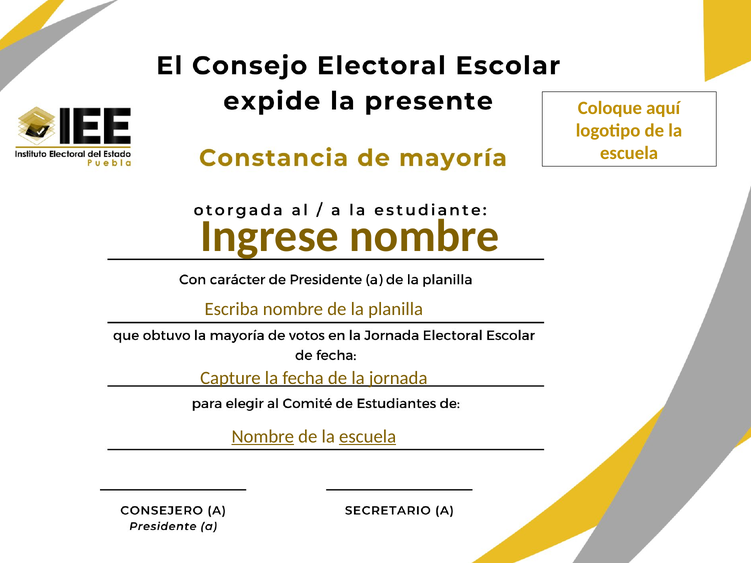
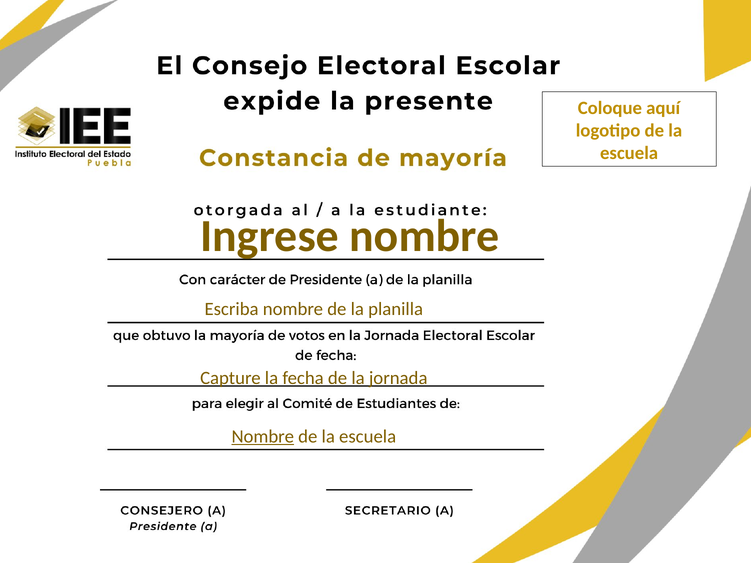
escuela underline: present -> none (368, 437)
